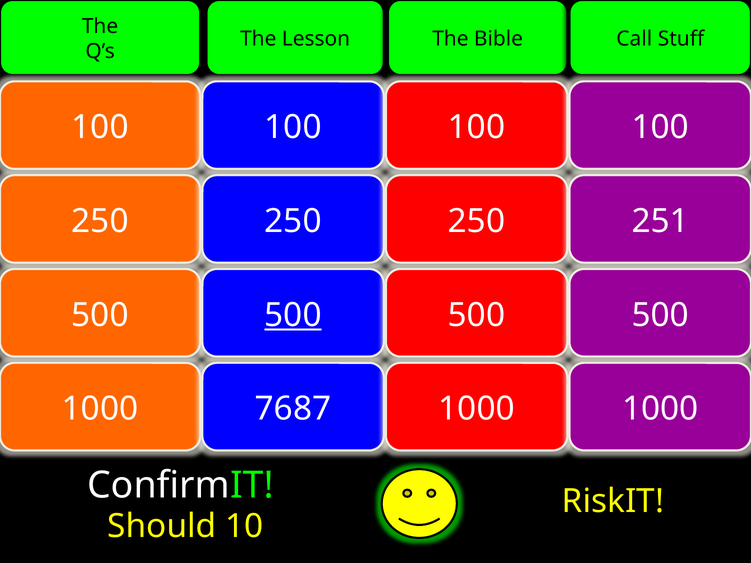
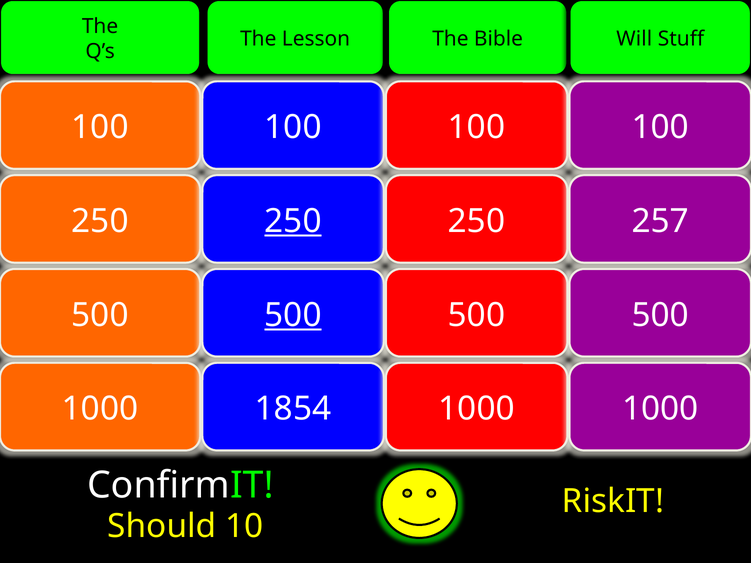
Call: Call -> Will (634, 39)
250 underline: none -> present (293, 221)
251: 251 -> 257 (660, 221)
7687: 7687 -> 1854 (293, 409)
